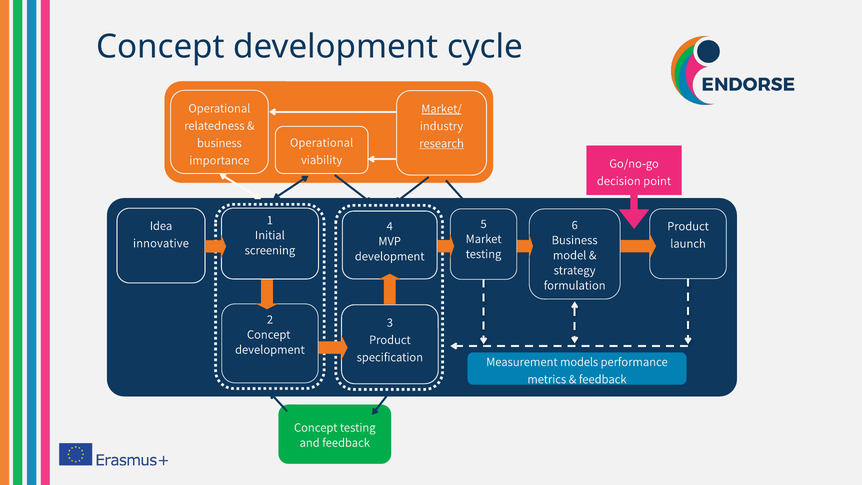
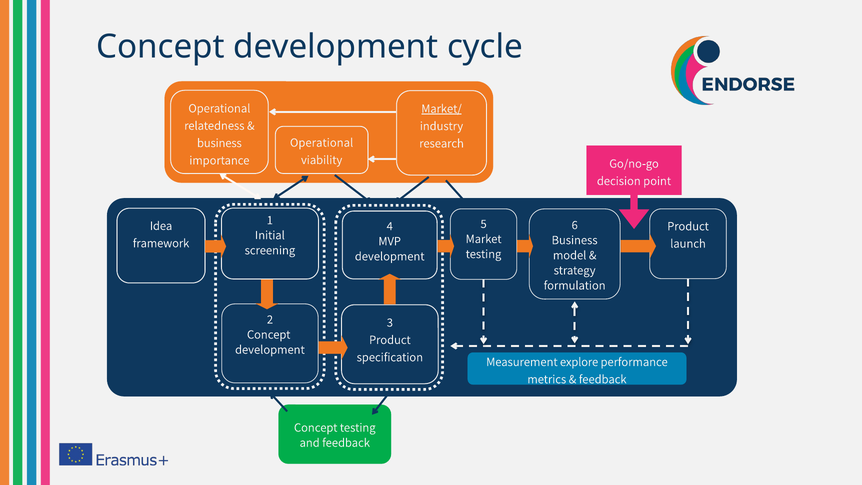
research underline: present -> none (442, 143)
innovative: innovative -> framework (161, 243)
models: models -> explore (579, 362)
